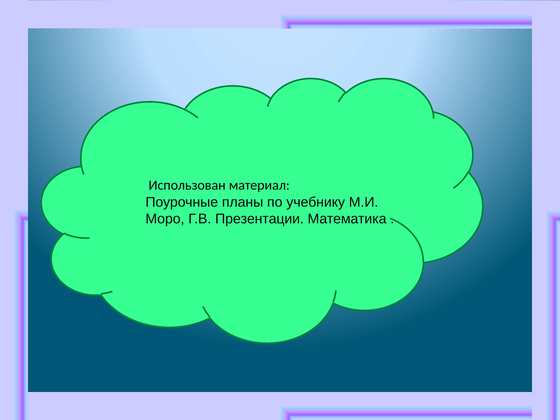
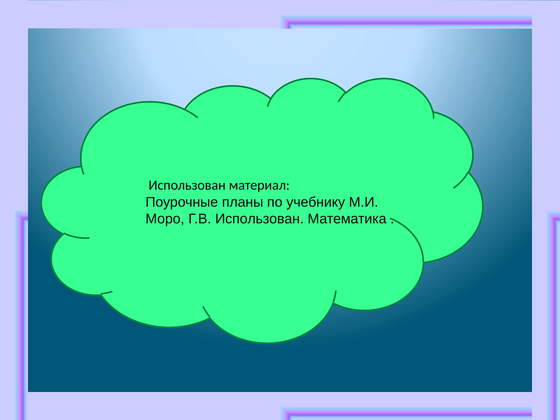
Г.В Презентации: Презентации -> Использован (260, 219)
